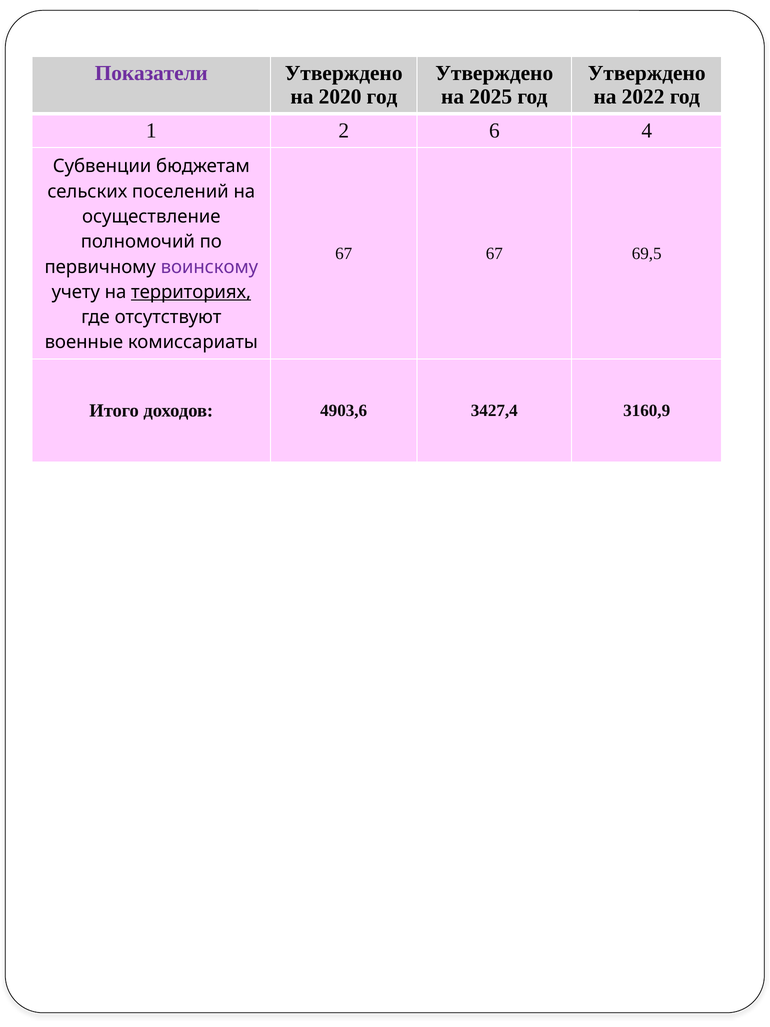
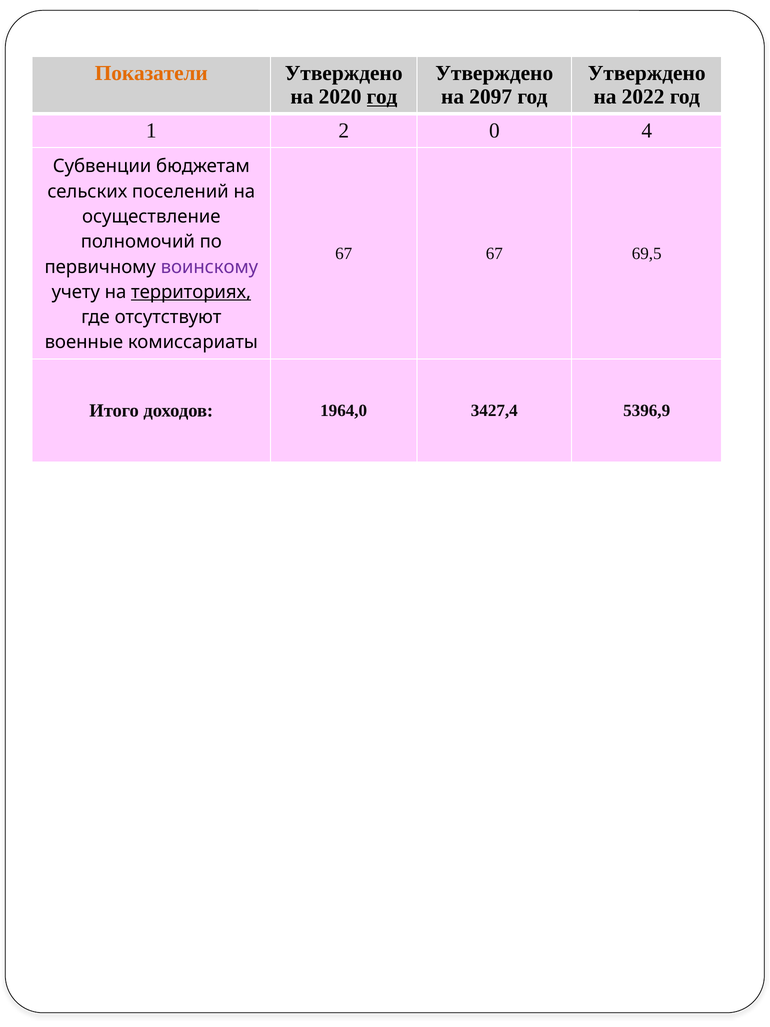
Показатели colour: purple -> orange (151, 73)
год underline: none -> present (382, 97)
2025: 2025 -> 2097 (491, 97)
6: 6 -> 0 (494, 131)
4903,6: 4903,6 -> 1964,0 (344, 411)
3160,9: 3160,9 -> 5396,9 (647, 411)
